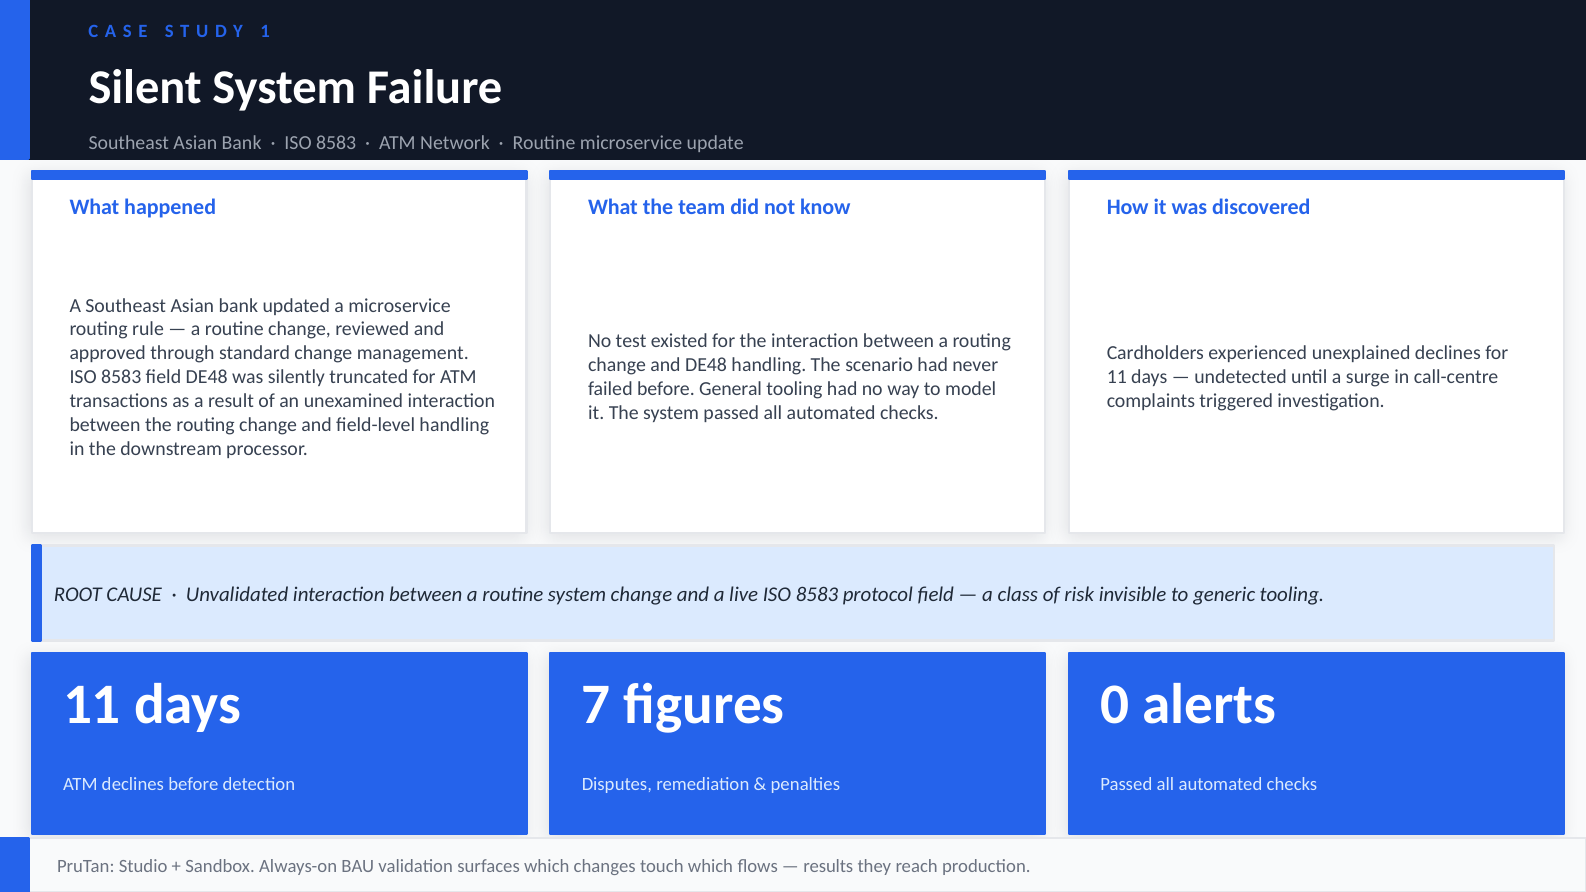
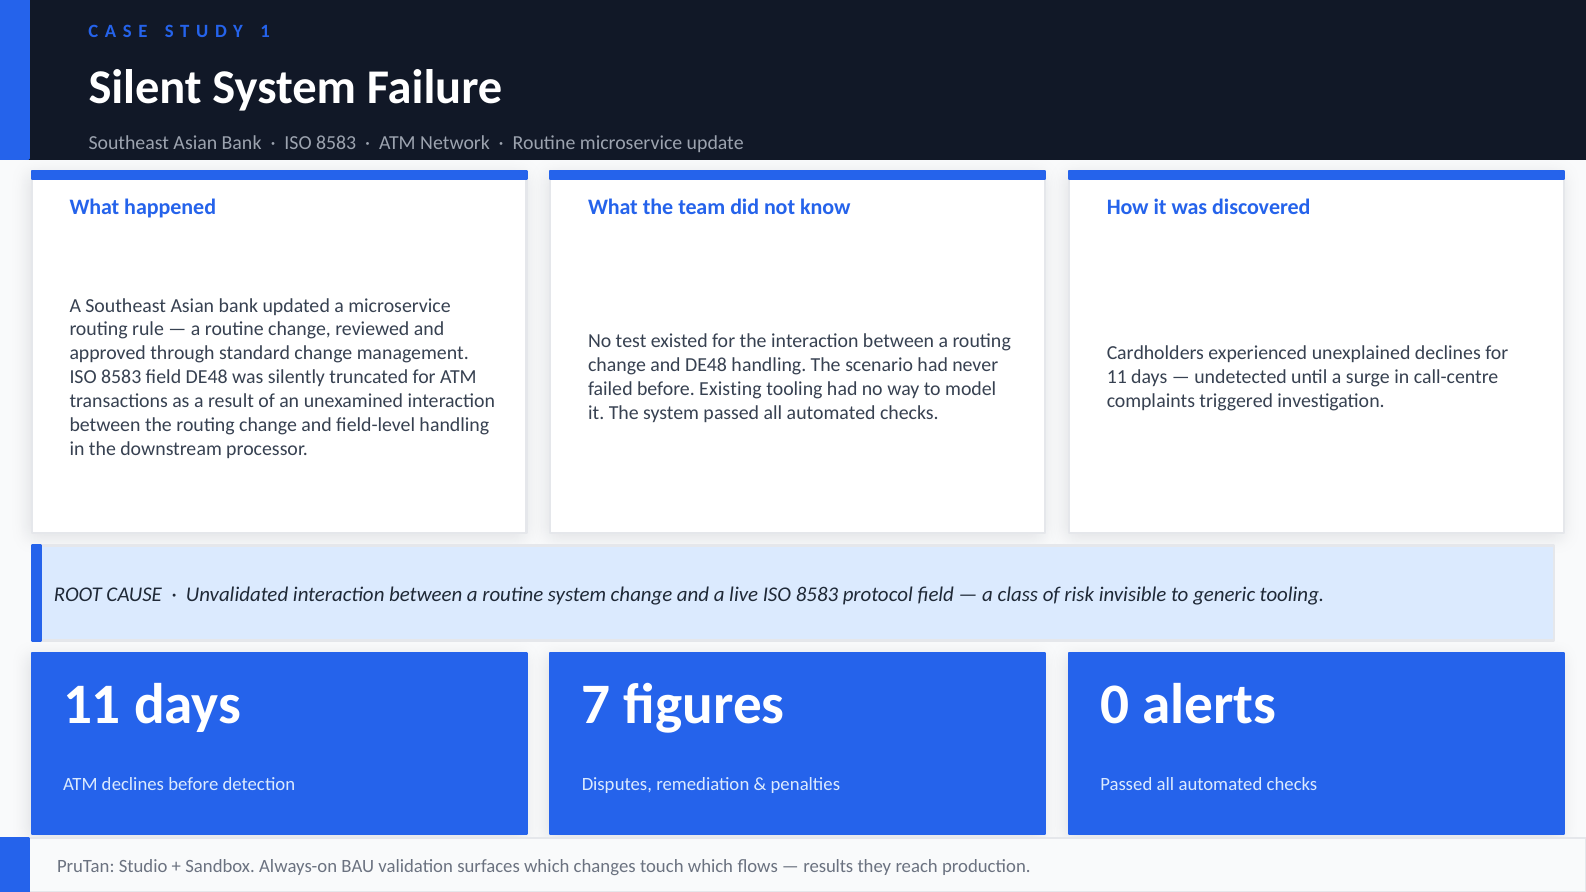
General: General -> Existing (730, 389)
